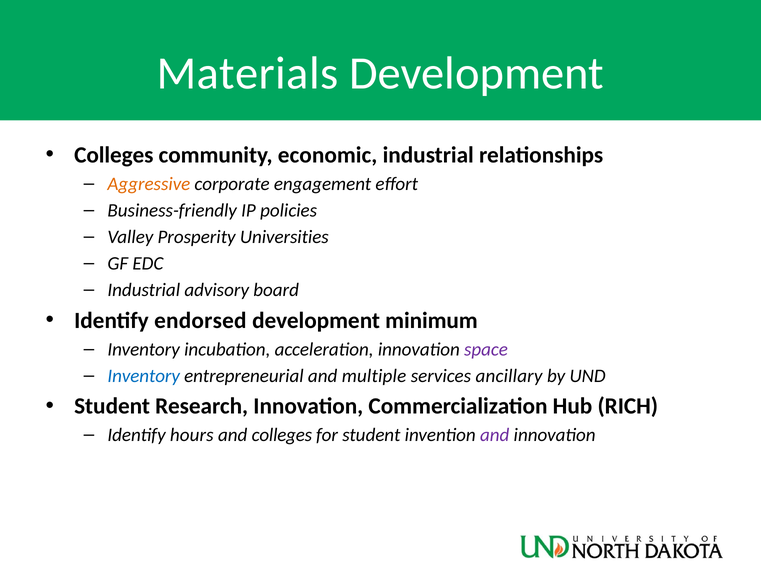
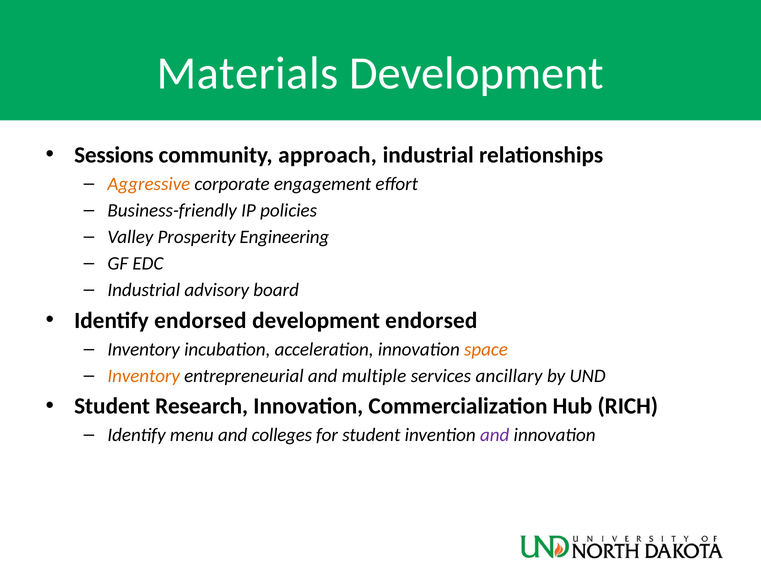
Colleges: Colleges -> Sessions (114, 155)
economic: economic -> approach (327, 155)
Universities: Universities -> Engineering (284, 237)
development minimum: minimum -> endorsed (431, 321)
space colour: purple -> orange (486, 350)
Inventory colour: blue -> orange (144, 376)
hours: hours -> menu (192, 435)
